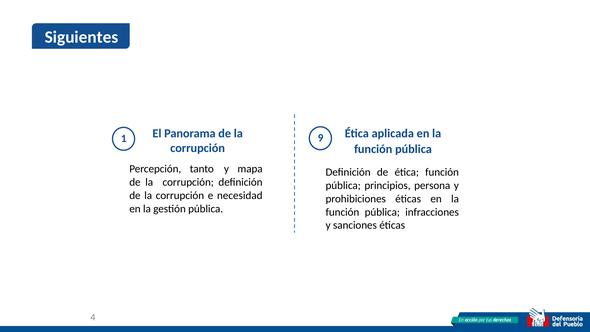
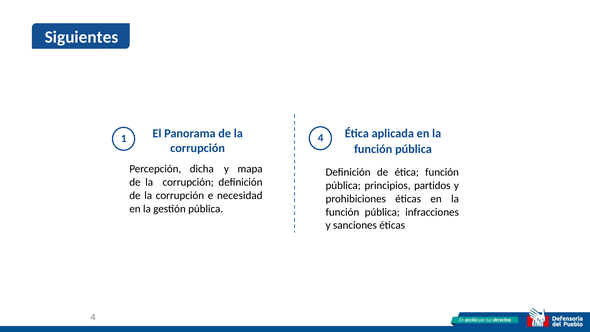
1 9: 9 -> 4 (321, 138)
tanto: tanto -> dicha (202, 169)
persona: persona -> partidos (432, 185)
